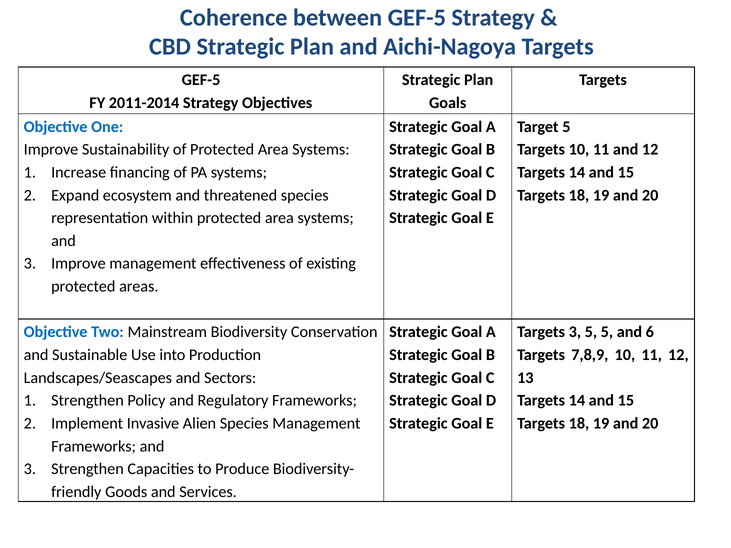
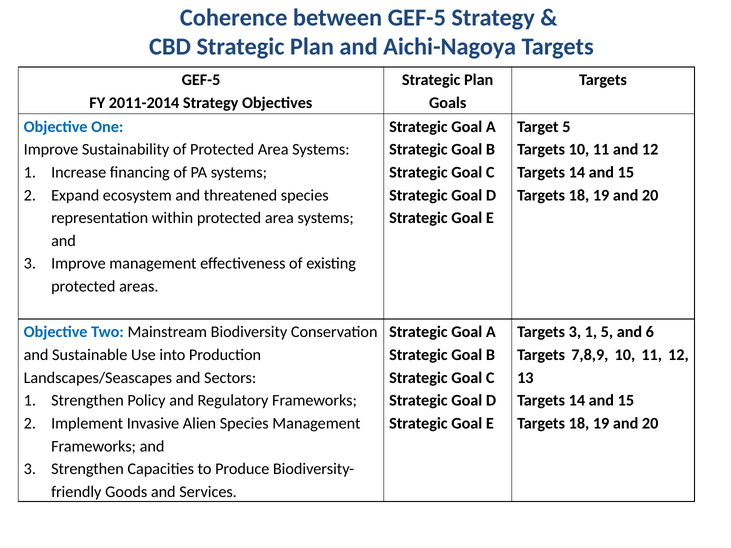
3 5: 5 -> 1 (591, 332)
